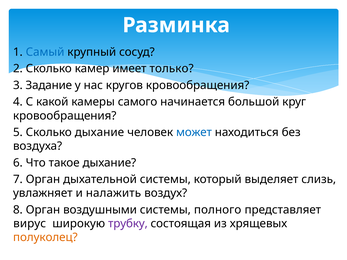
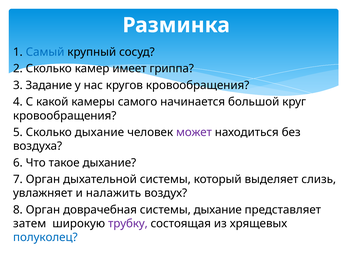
только: только -> гриппа (172, 69)
может colour: blue -> purple (194, 132)
воздушными: воздушными -> доврачебная (100, 210)
системы полного: полного -> дыхание (218, 210)
вирус: вирус -> затем (30, 224)
полуколец colour: orange -> blue (45, 238)
